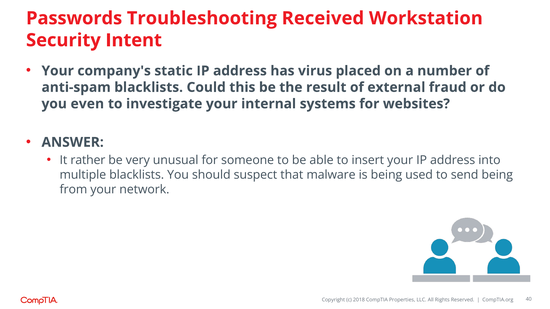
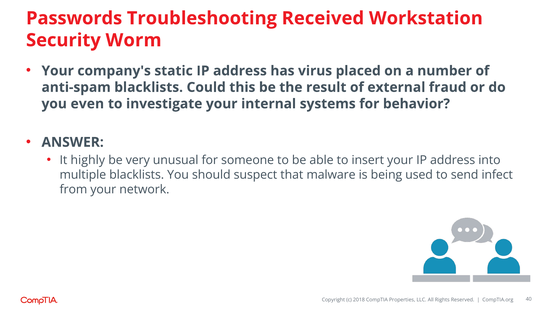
Intent: Intent -> Worm (134, 40)
websites: websites -> behavior (416, 104)
rather: rather -> highly (88, 160)
send being: being -> infect (497, 175)
